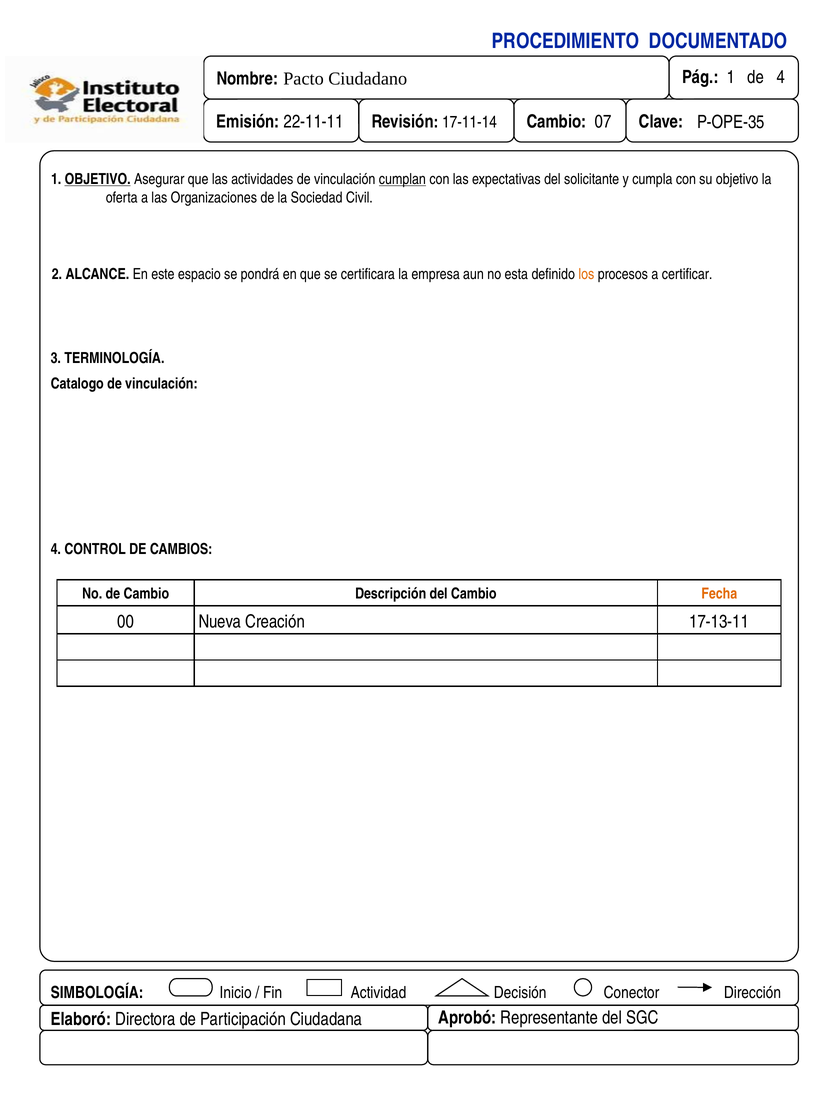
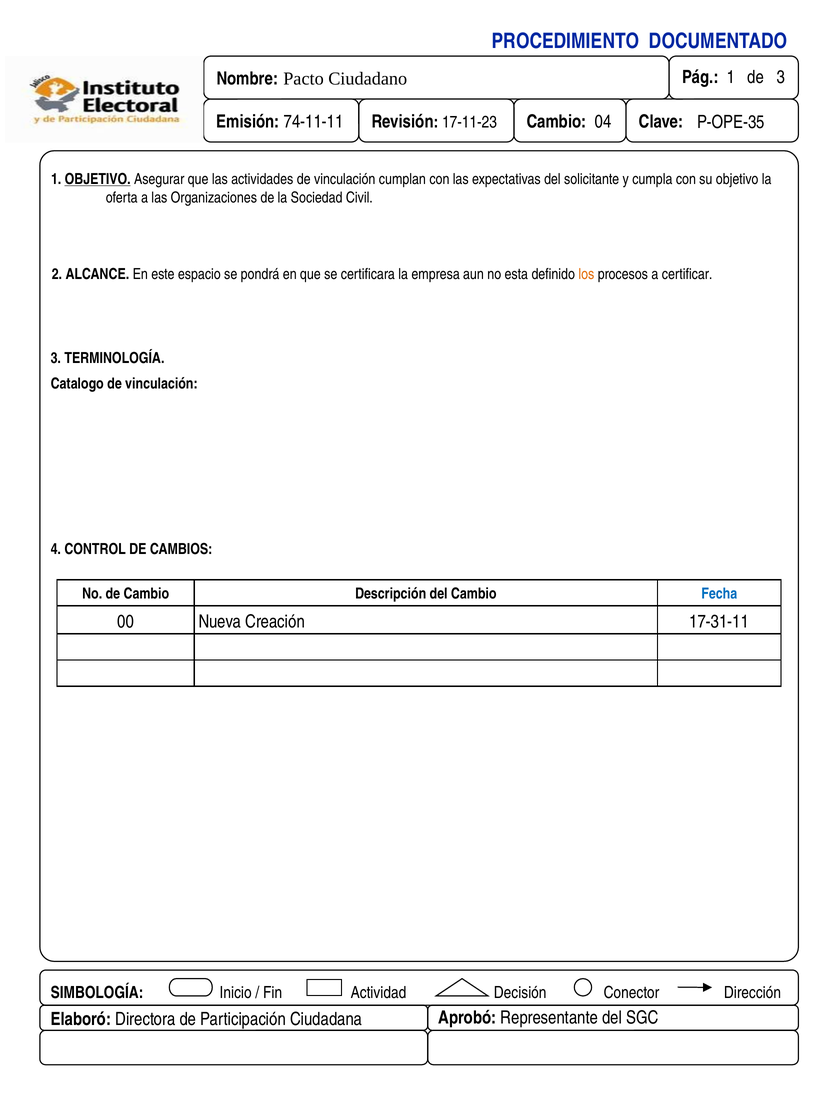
de 4: 4 -> 3 (781, 77)
22-11-11: 22-11-11 -> 74-11-11 (314, 122)
17-11-14: 17-11-14 -> 17-11-23 (469, 122)
07: 07 -> 04 (603, 122)
cumplan underline: present -> none (402, 179)
Fecha colour: orange -> blue (719, 594)
17-13-11: 17-13-11 -> 17-31-11 (719, 621)
